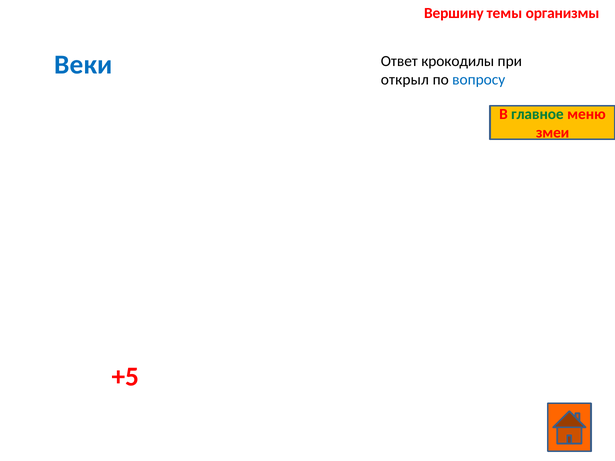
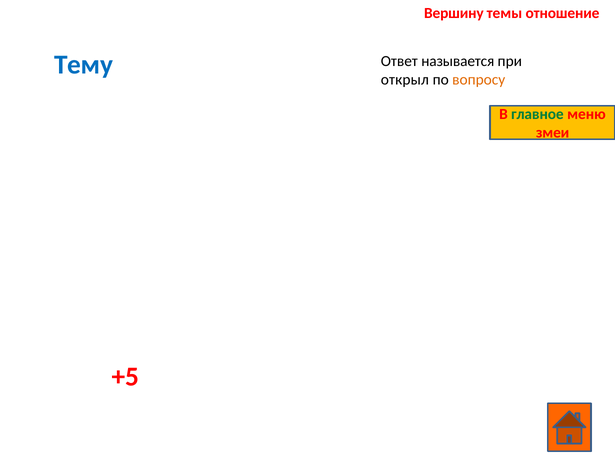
организмы: организмы -> отношение (562, 13)
Веки: Веки -> Тему (84, 65)
крокодилы: крокодилы -> называется (458, 61)
вопросу colour: blue -> orange (479, 80)
